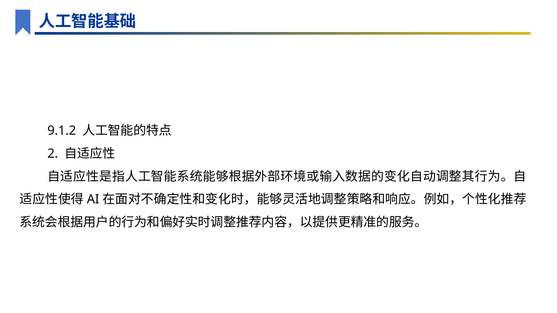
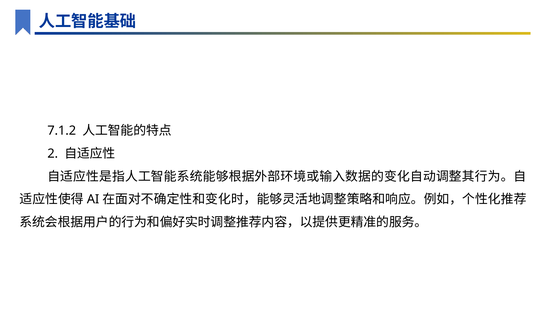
9.1.2: 9.1.2 -> 7.1.2 (62, 131)
